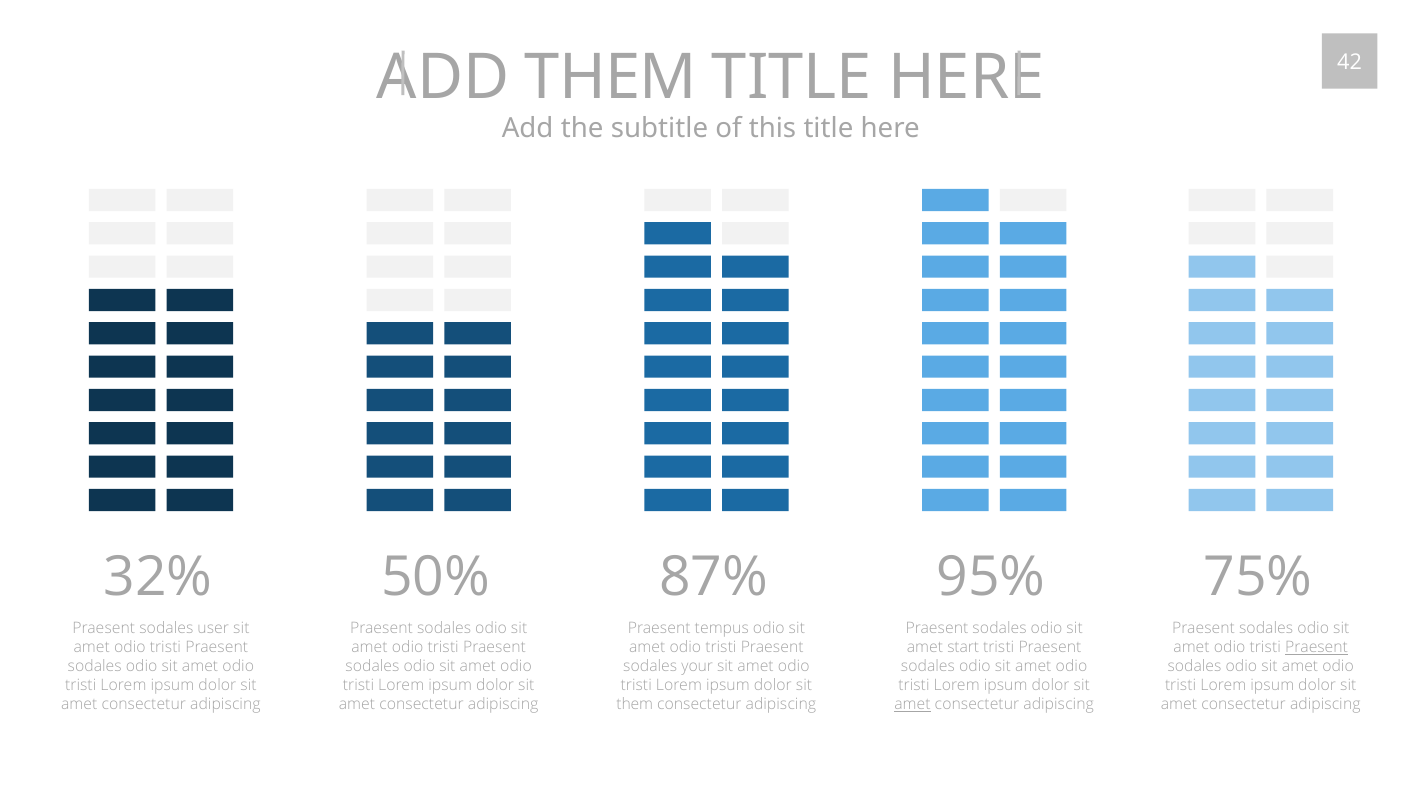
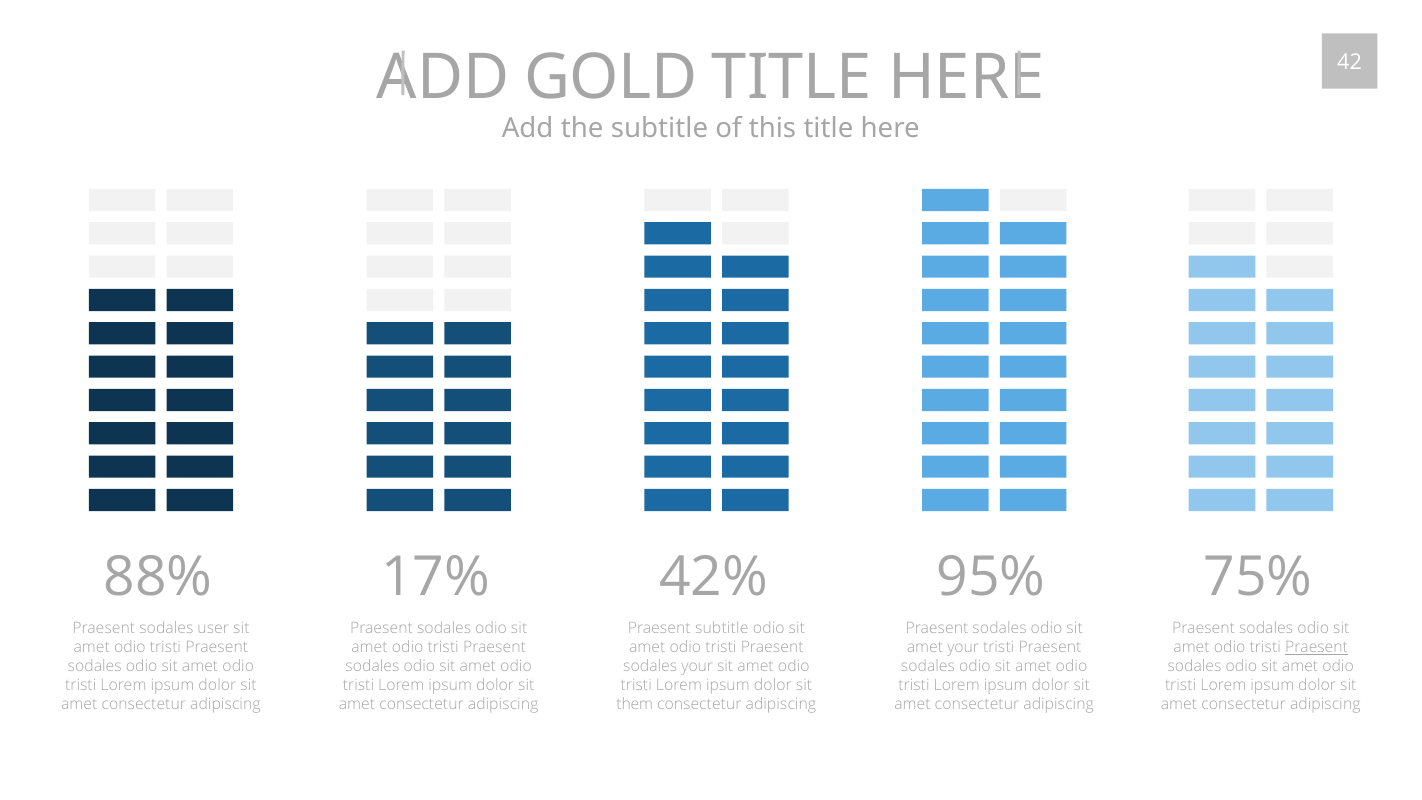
ADD THEM: THEM -> GOLD (611, 78)
32%: 32% -> 88% (158, 577)
50%: 50% -> 17% (436, 577)
87%: 87% -> 42% (713, 577)
Praesent tempus: tempus -> subtitle (722, 629)
amet start: start -> your (963, 647)
amet underline: present -> none (912, 704)
